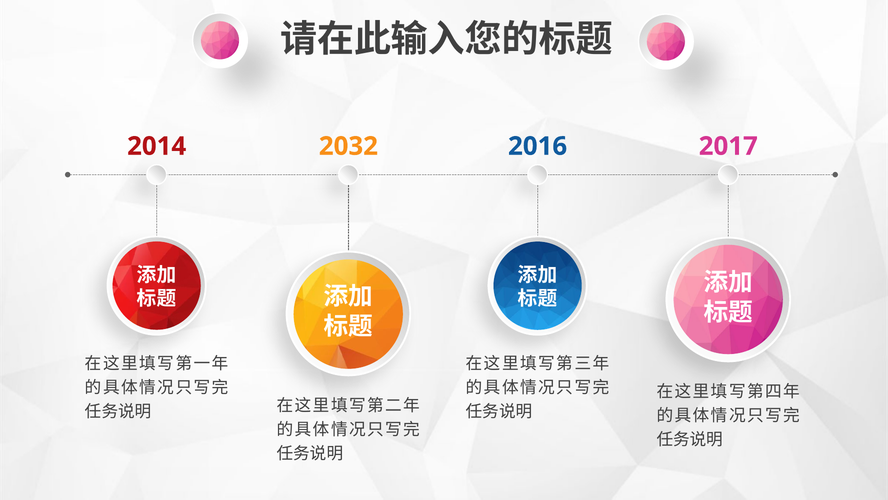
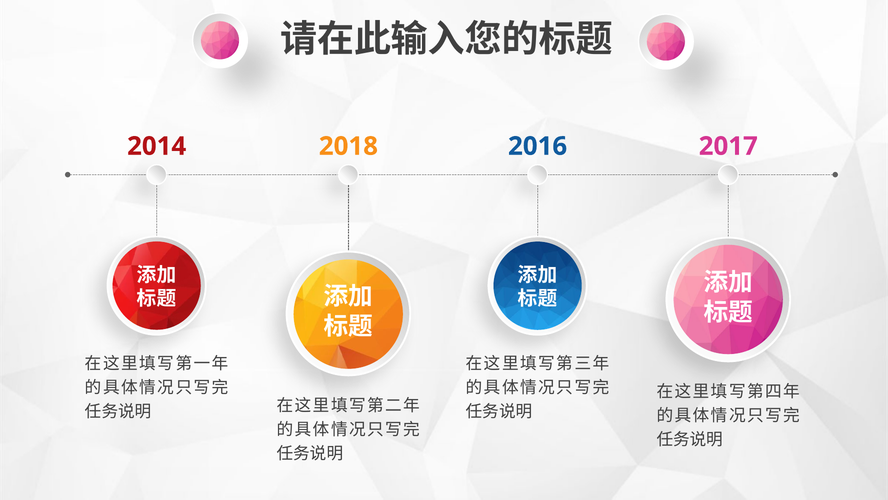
2032: 2032 -> 2018 (348, 146)
